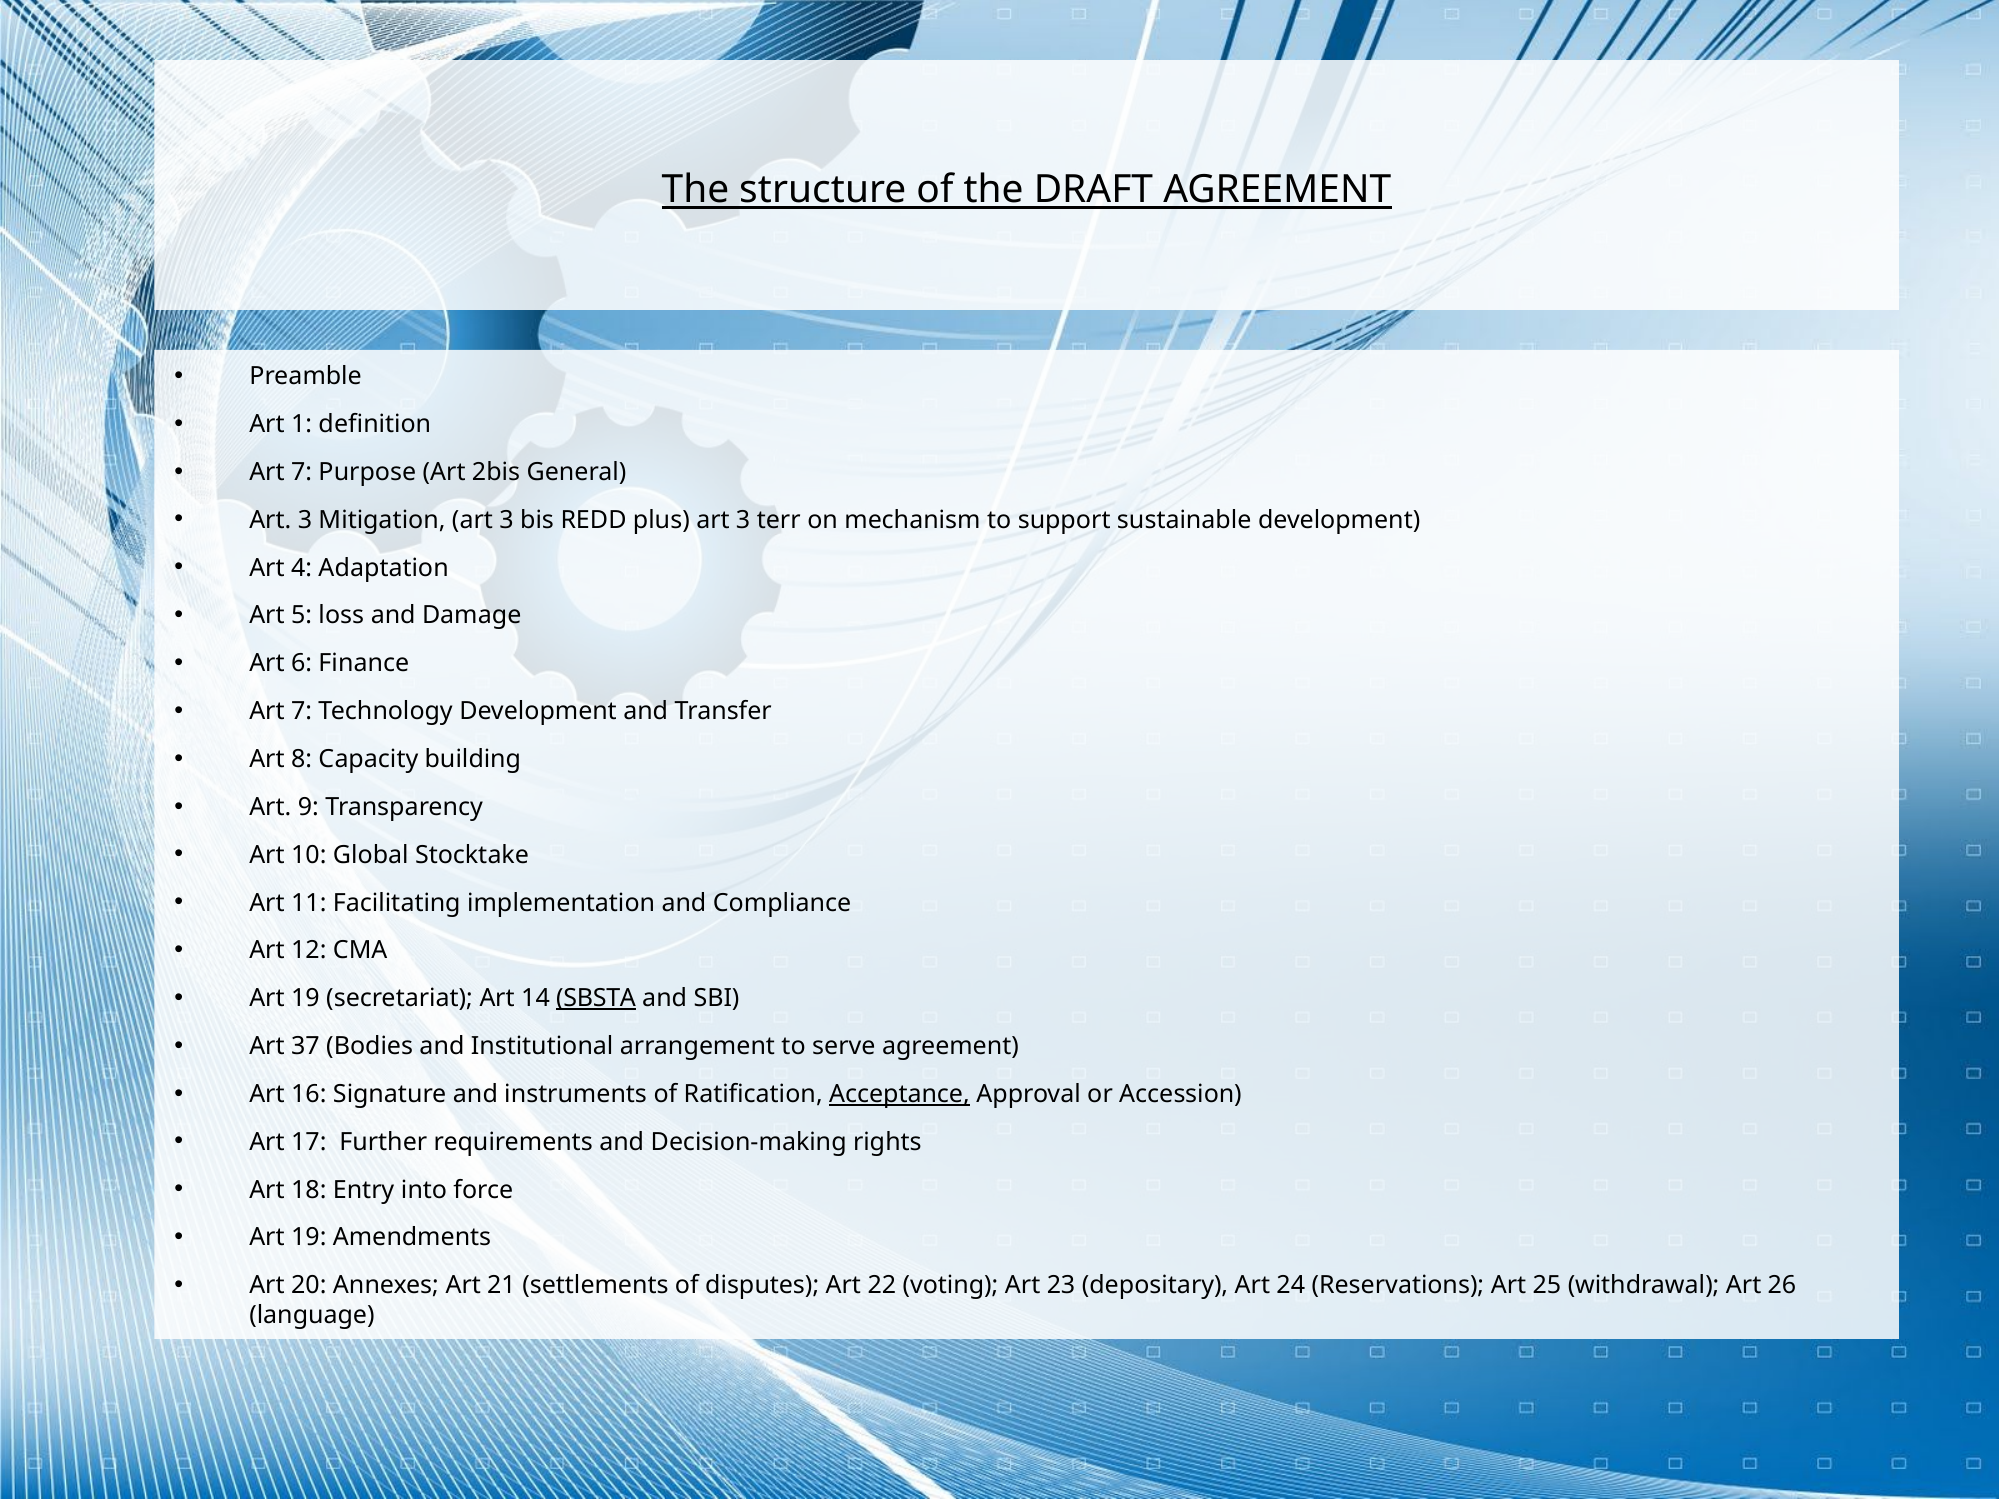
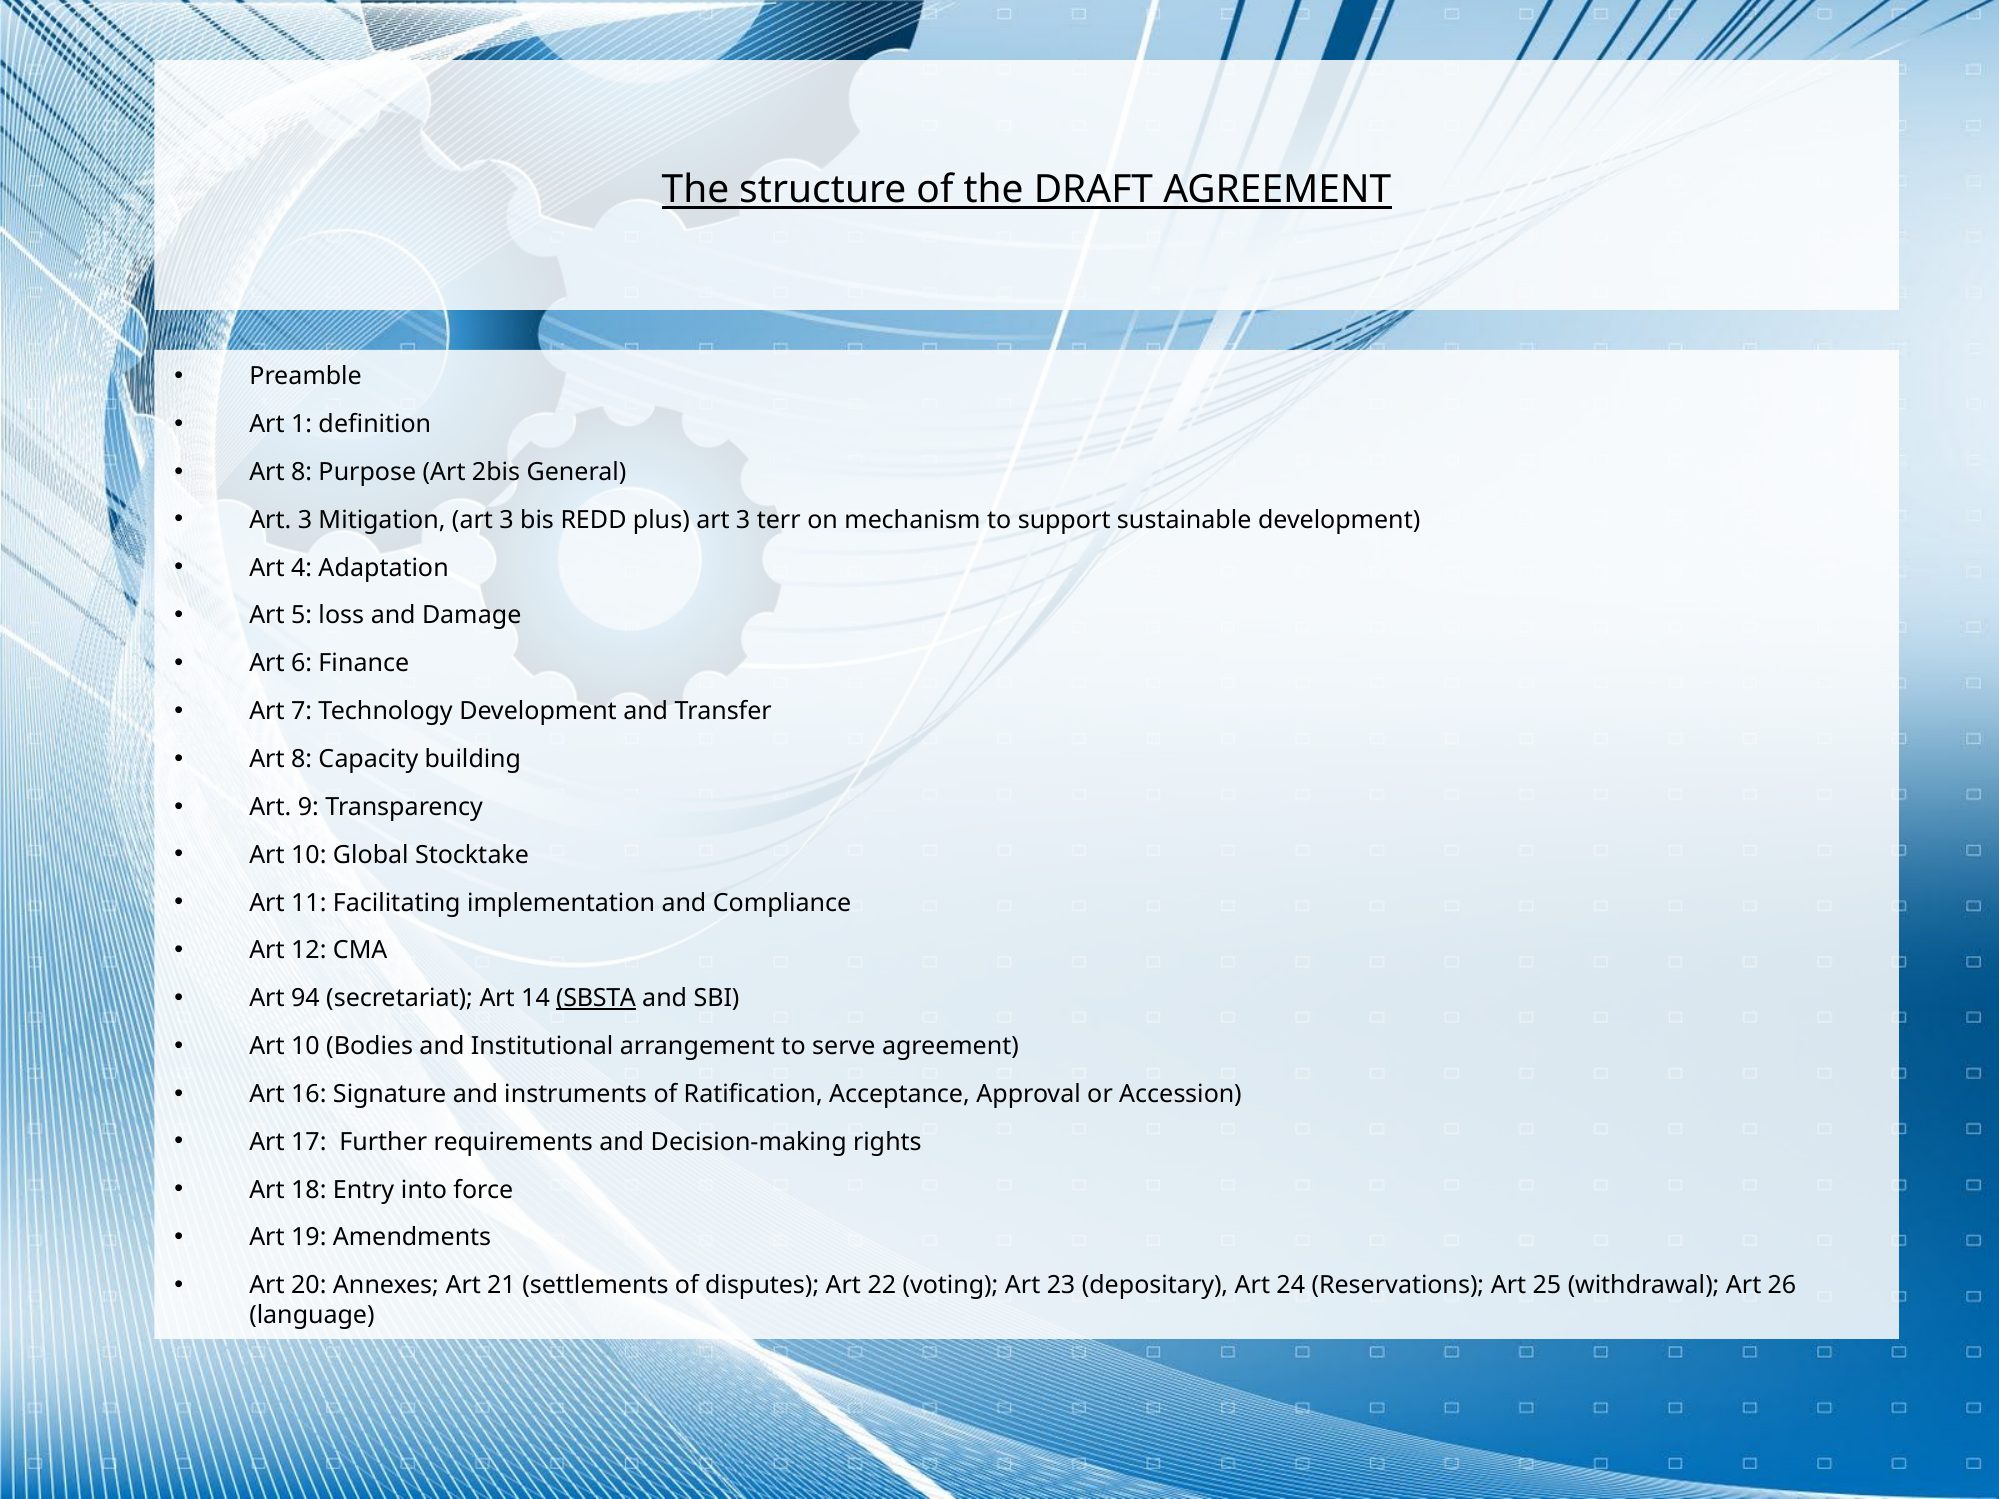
7: 7 -> 8 (302, 472)
19: 19 -> 94 (305, 999)
37: 37 -> 10 (305, 1046)
Acceptance underline: present -> none (899, 1094)
